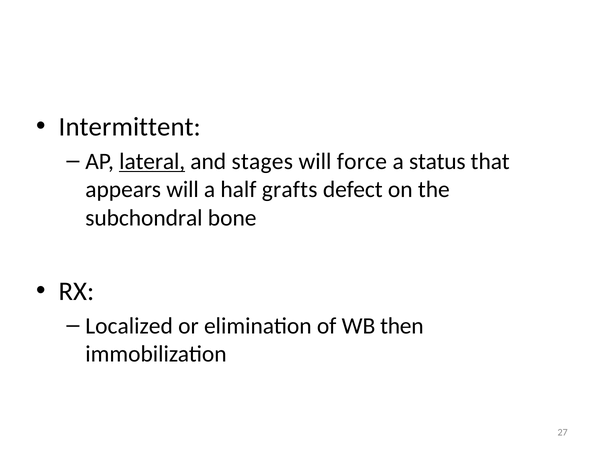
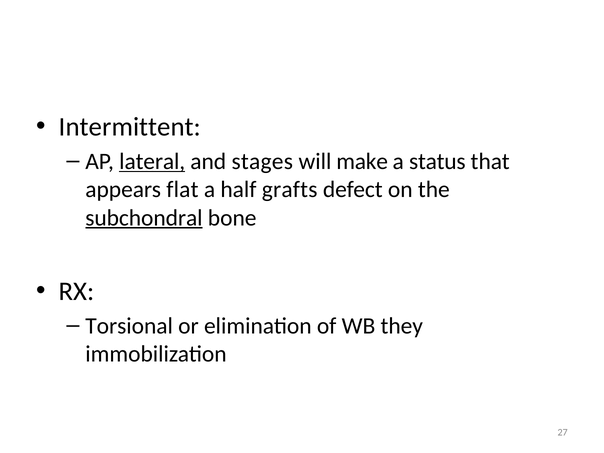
force: force -> make (362, 161)
appears will: will -> flat (182, 190)
subchondral underline: none -> present (144, 218)
Localized: Localized -> Torsional (129, 326)
then: then -> they (402, 326)
